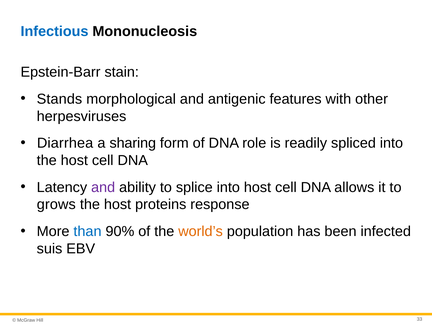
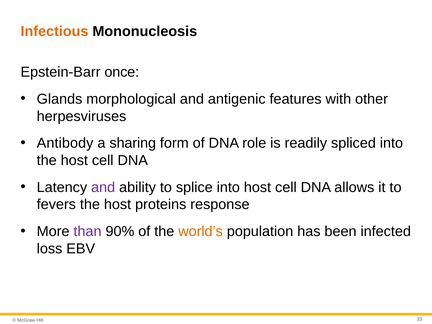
Infectious colour: blue -> orange (54, 31)
stain: stain -> once (122, 72)
Stands: Stands -> Glands (60, 99)
Diarrhea: Diarrhea -> Antibody (65, 143)
grows: grows -> fevers (56, 205)
than colour: blue -> purple (88, 231)
suis: suis -> loss (50, 249)
